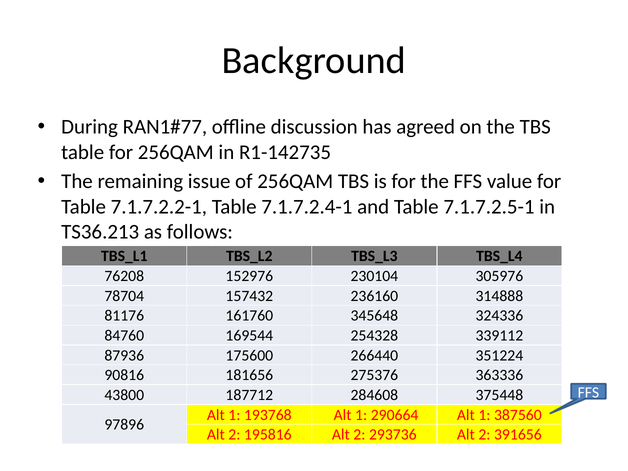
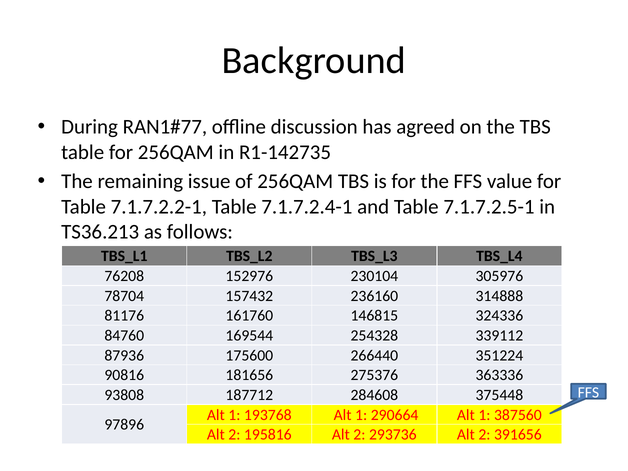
345648: 345648 -> 146815 (374, 316)
43800: 43800 -> 93808 (124, 395)
